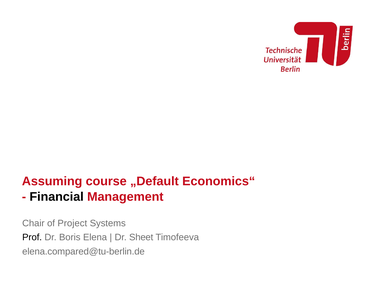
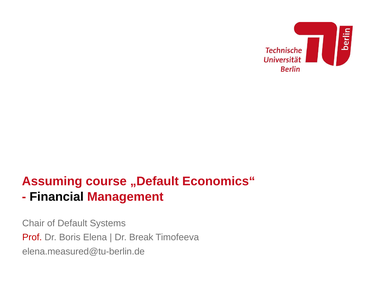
Project: Project -> Default (72, 224)
Prof colour: black -> red (32, 238)
Sheet: Sheet -> Break (141, 238)
elena.compared@tu-berlin.de: elena.compared@tu-berlin.de -> elena.measured@tu-berlin.de (83, 252)
